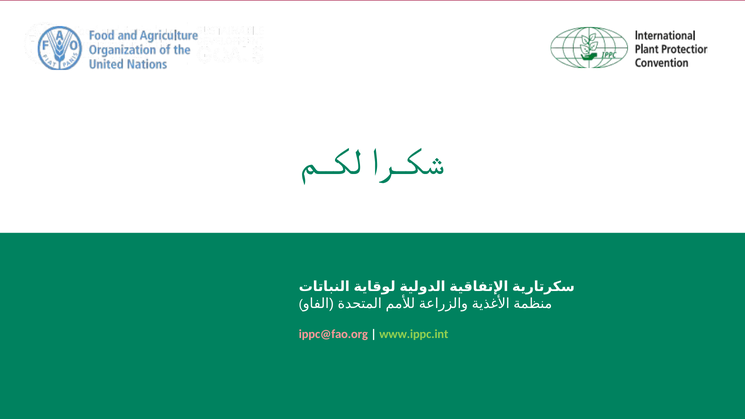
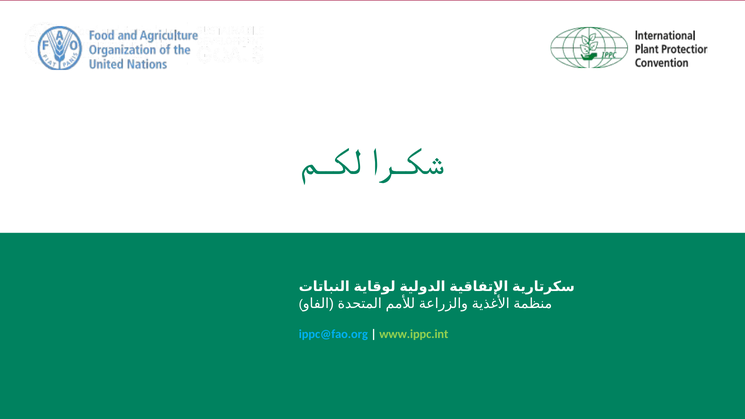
ippc@fao.org colour: pink -> light blue (333, 334)
